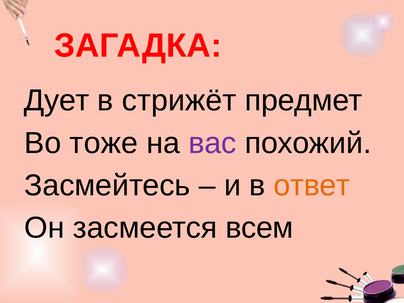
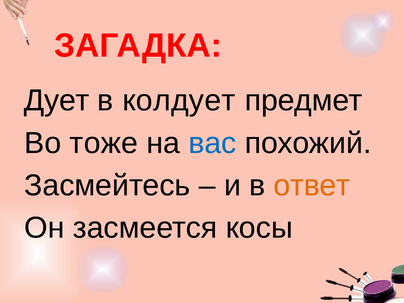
стрижёт: стрижёт -> колдует (179, 101)
вас colour: purple -> blue (212, 143)
всем: всем -> косы (259, 228)
